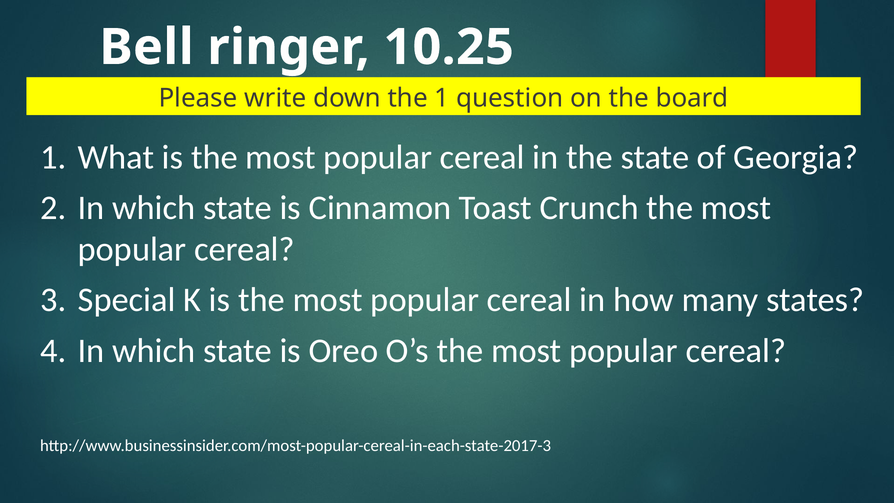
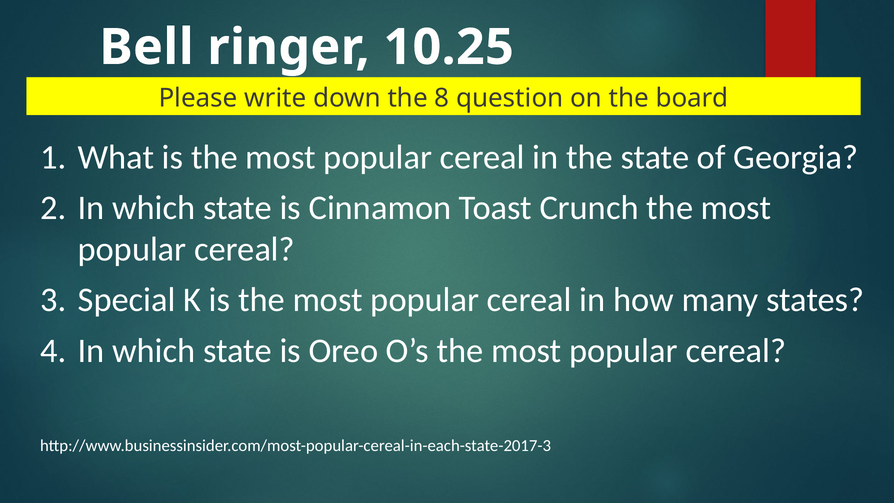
the 1: 1 -> 8 (442, 98)
